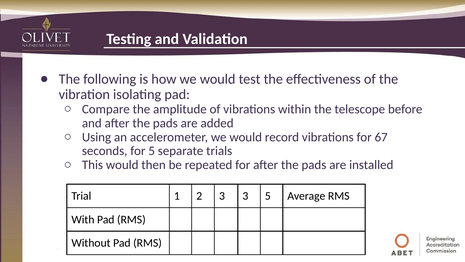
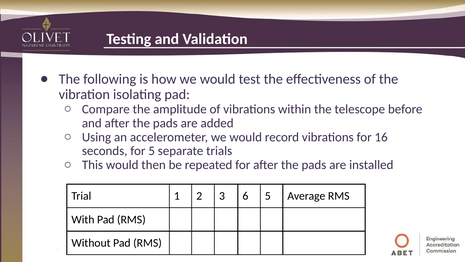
67: 67 -> 16 (381, 137)
3 3: 3 -> 6 (245, 196)
